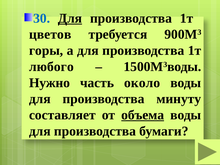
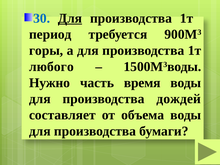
цветов: цветов -> период (50, 34)
около: около -> время (142, 83)
минуту: минуту -> дождей (179, 99)
объема underline: present -> none (143, 115)
